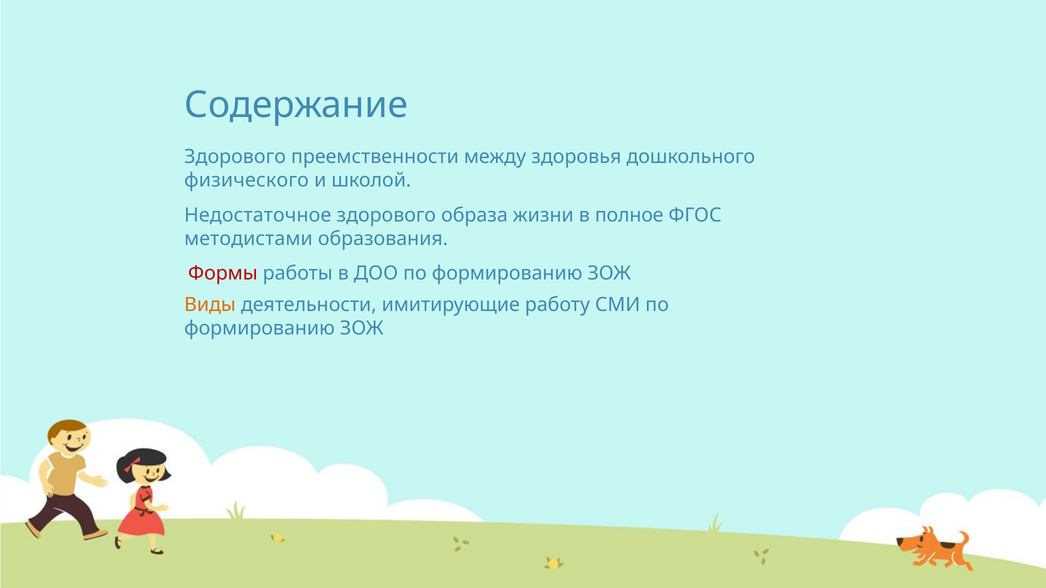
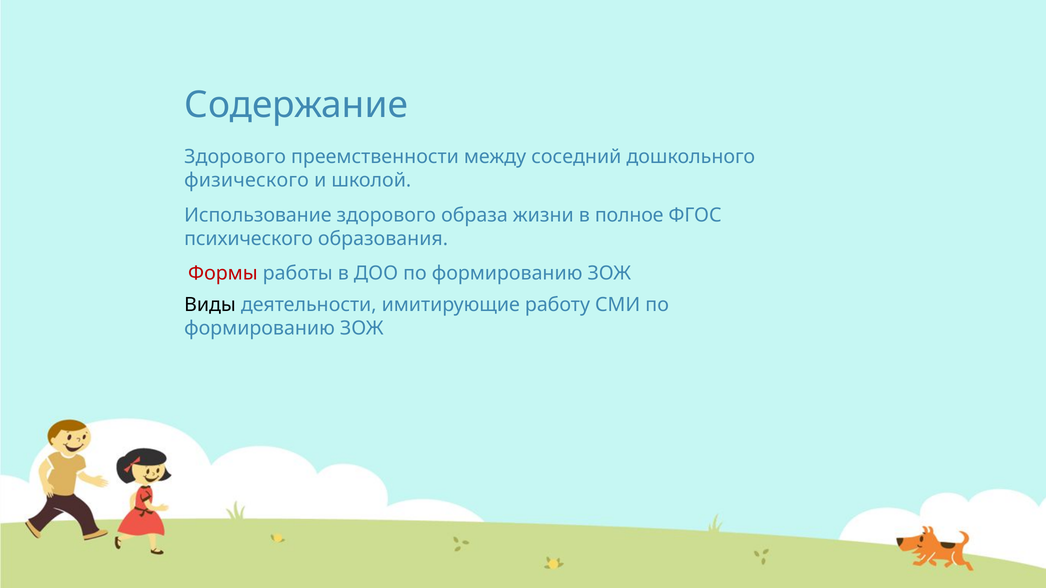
здоровья: здоровья -> соседний (576, 157)
Недостаточное: Недостаточное -> Использование (258, 215)
методистами: методистами -> психического (249, 239)
Виды colour: orange -> black (210, 305)
